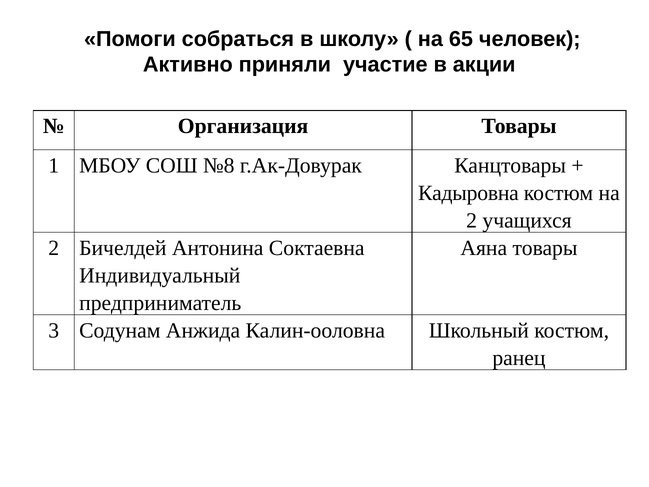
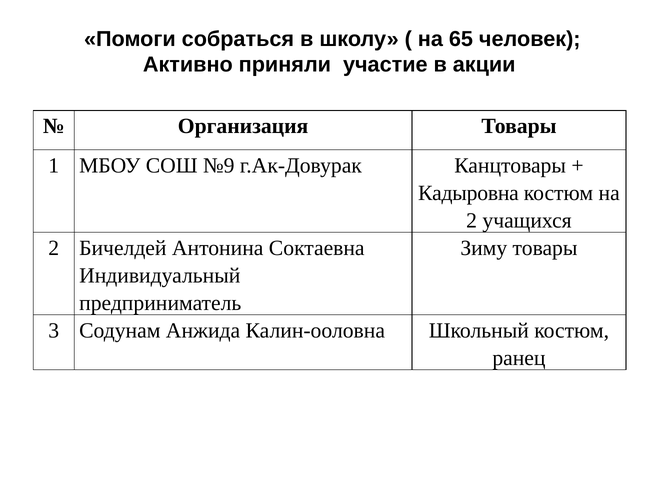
№8: №8 -> №9 (219, 165)
Аяна: Аяна -> Зиму (484, 248)
